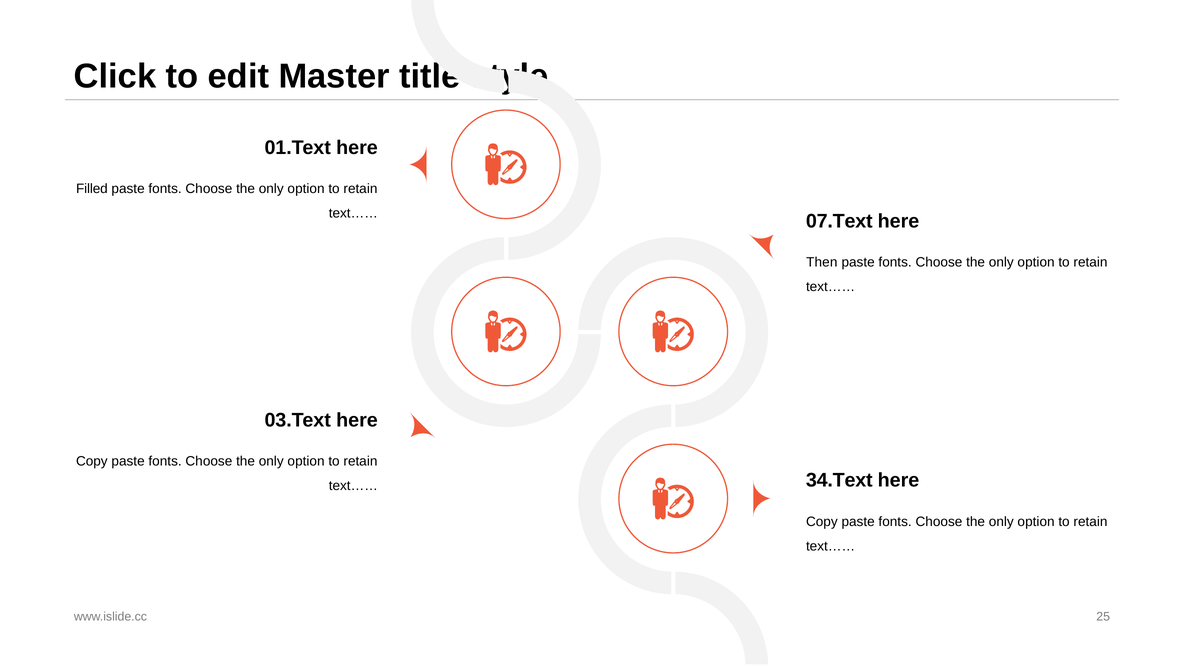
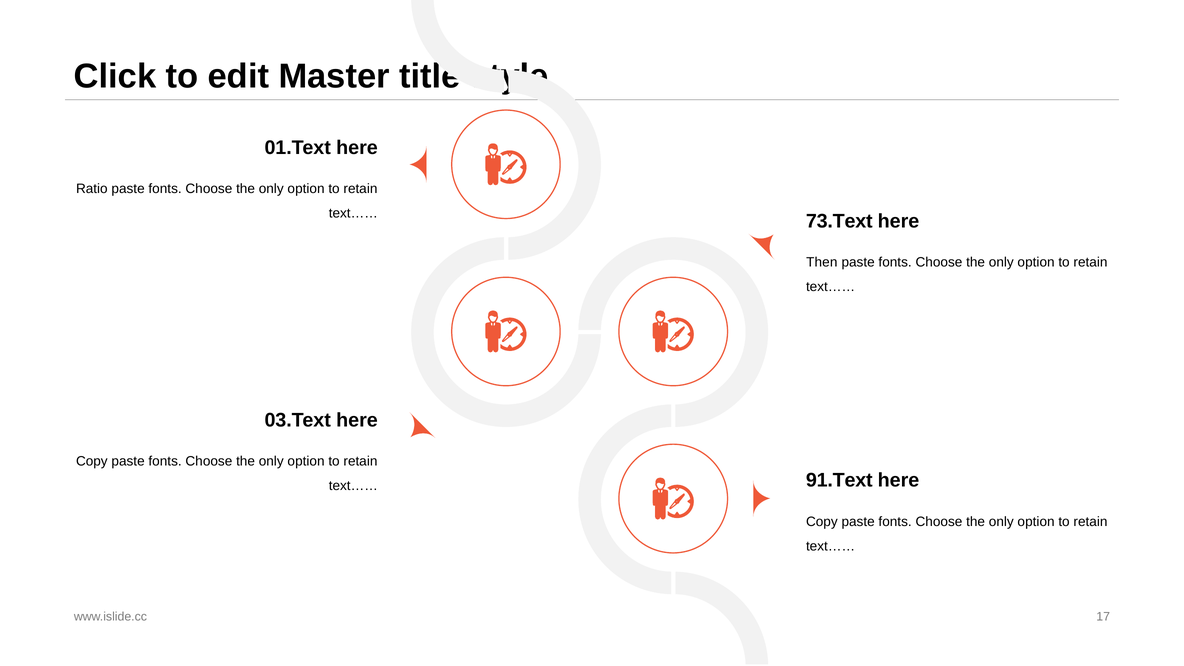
Filled: Filled -> Ratio (92, 189)
07.Text: 07.Text -> 73.Text (839, 221)
34.Text: 34.Text -> 91.Text (839, 480)
25: 25 -> 17 (1103, 617)
